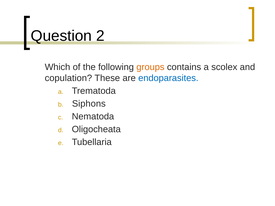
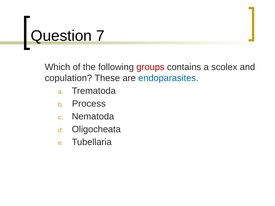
2: 2 -> 7 (100, 36)
groups colour: orange -> red (150, 67)
Siphons: Siphons -> Process (89, 104)
